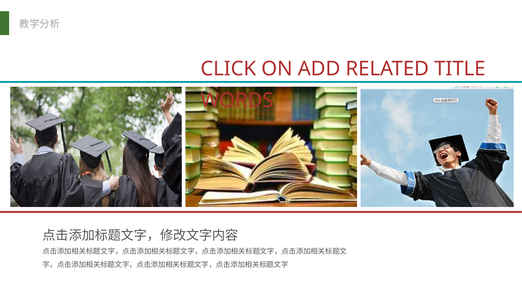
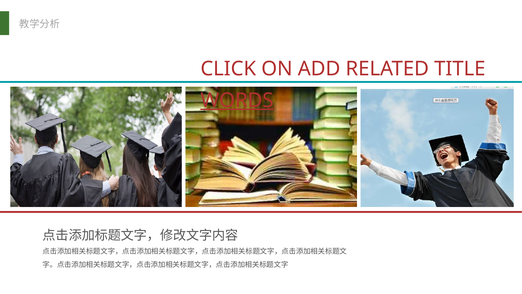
WORDS underline: none -> present (237, 100)
